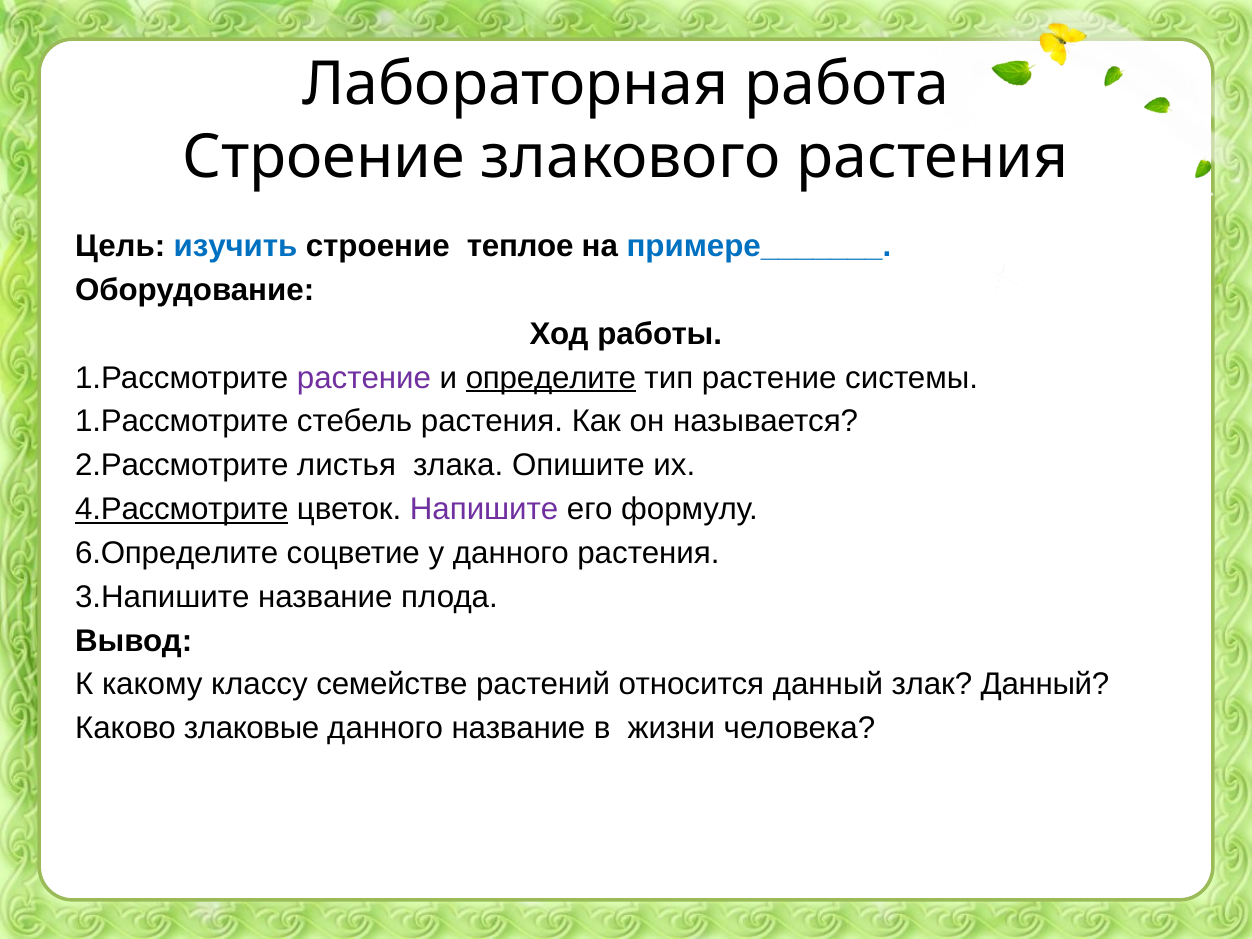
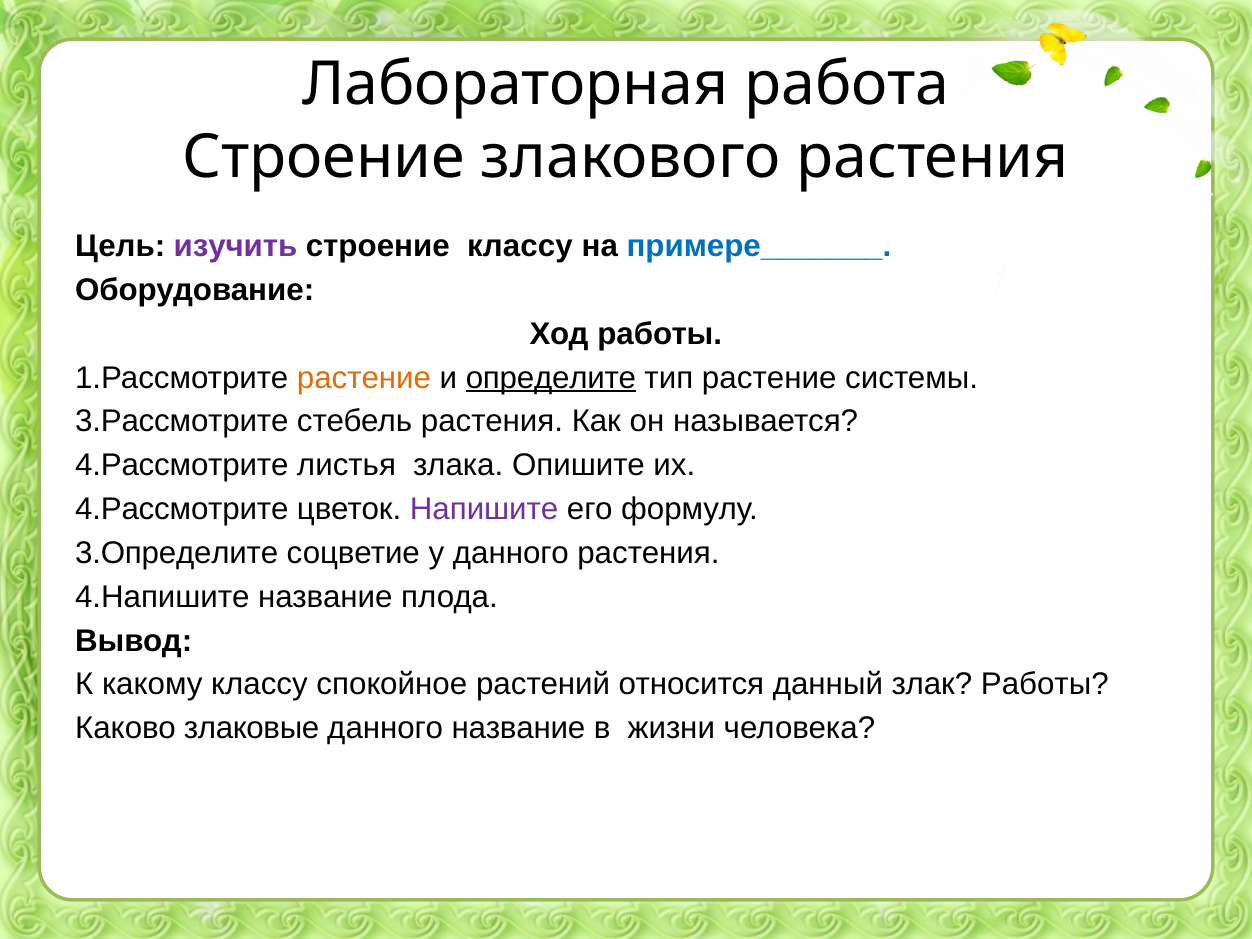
изучить colour: blue -> purple (235, 246)
строение теплое: теплое -> классу (520, 246)
растение colour: purple -> orange (364, 378)
1.Рассмотрите: 1.Рассмотрите -> 3.Рассмотрите (182, 422)
2.Рассмотрите: 2.Рассмотрите -> 4.Рассмотрите (182, 465)
4.Рассмотрите underline: present -> none (182, 509)
6.Определите: 6.Определите -> 3.Определите (177, 553)
3.Напишите: 3.Напишите -> 4.Напишите (162, 597)
семействе: семействе -> спокойное (392, 685)
злак Данный: Данный -> Работы (1045, 685)
